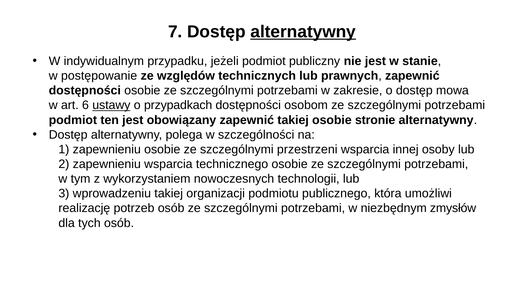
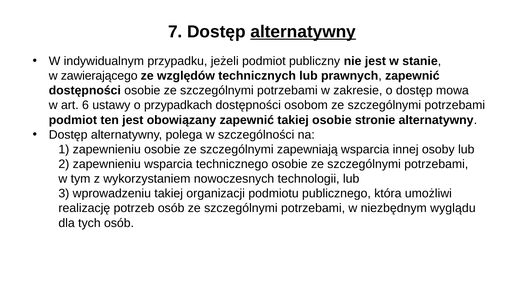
postępowanie: postępowanie -> zawierającego (99, 76)
ustawy underline: present -> none (111, 105)
przestrzeni: przestrzeni -> zapewniają (307, 149)
zmysłów: zmysłów -> wyglądu (453, 208)
